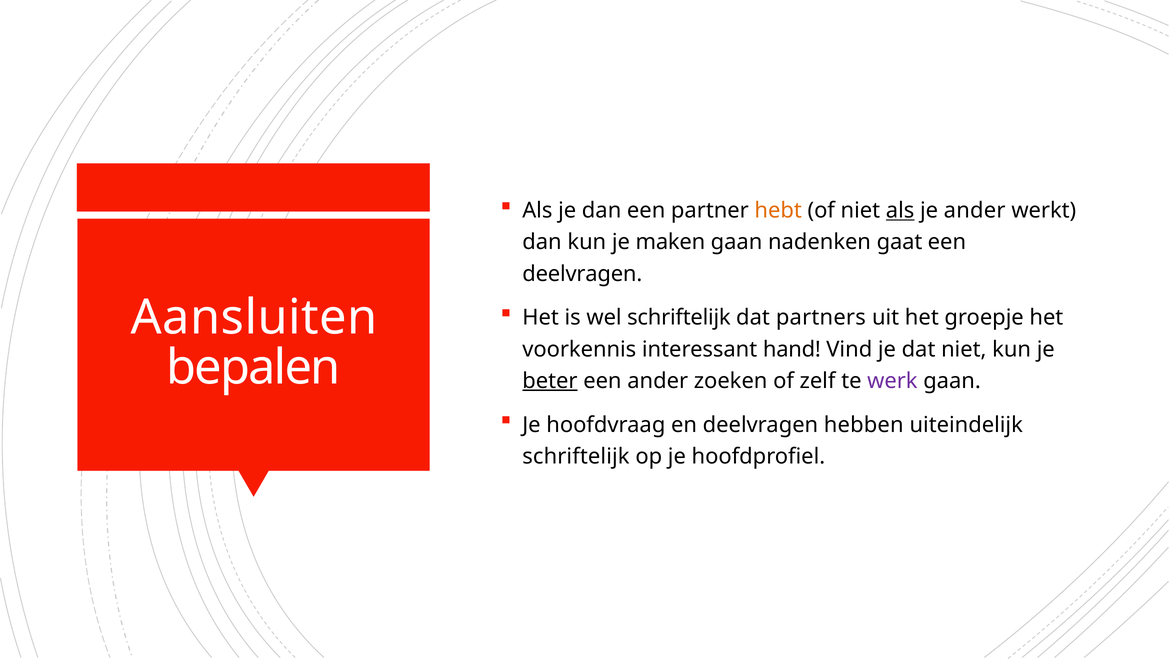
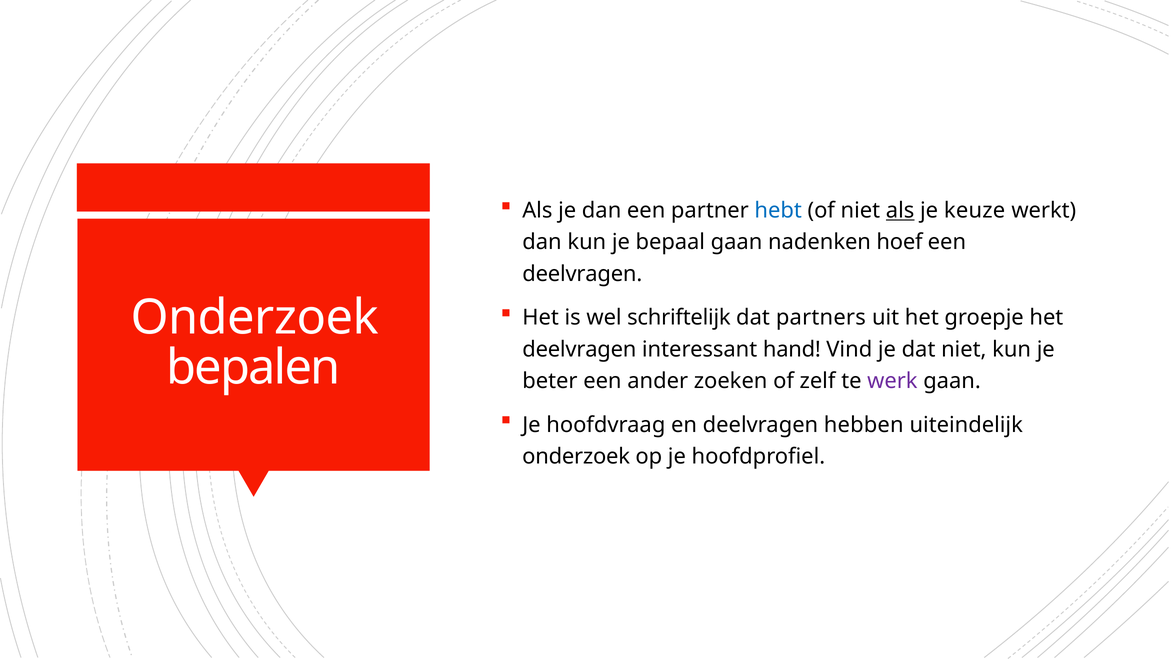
hebt colour: orange -> blue (778, 211)
je ander: ander -> keuze (975, 211)
maken: maken -> bepaal (670, 242)
gaat: gaat -> hoef (900, 242)
Aansluiten: Aansluiten -> Onderzoek (255, 318)
voorkennis: voorkennis -> deelvragen (579, 349)
beter underline: present -> none (550, 381)
schriftelijk: schriftelijk -> onderzoek (576, 456)
